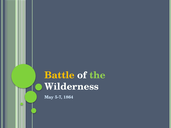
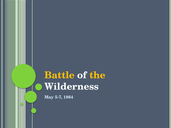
the colour: light green -> yellow (97, 75)
